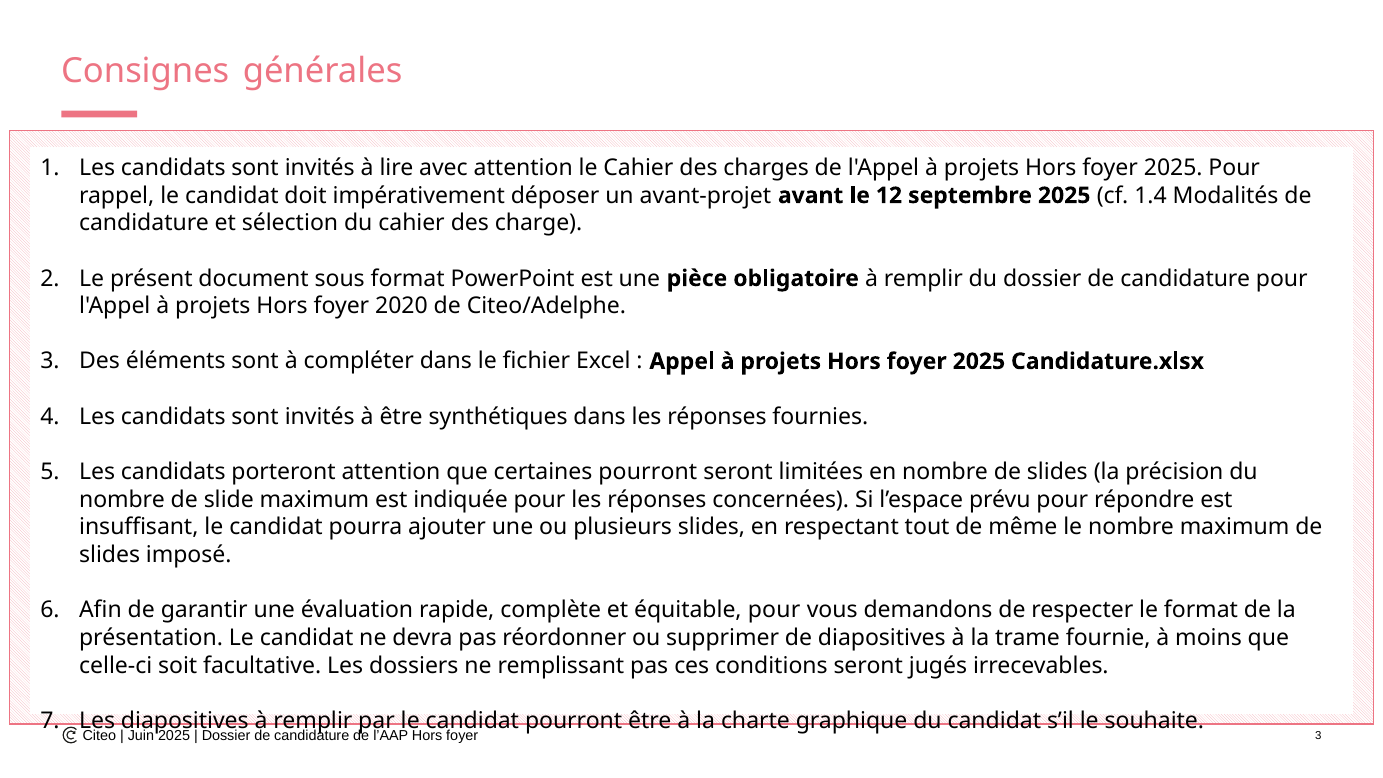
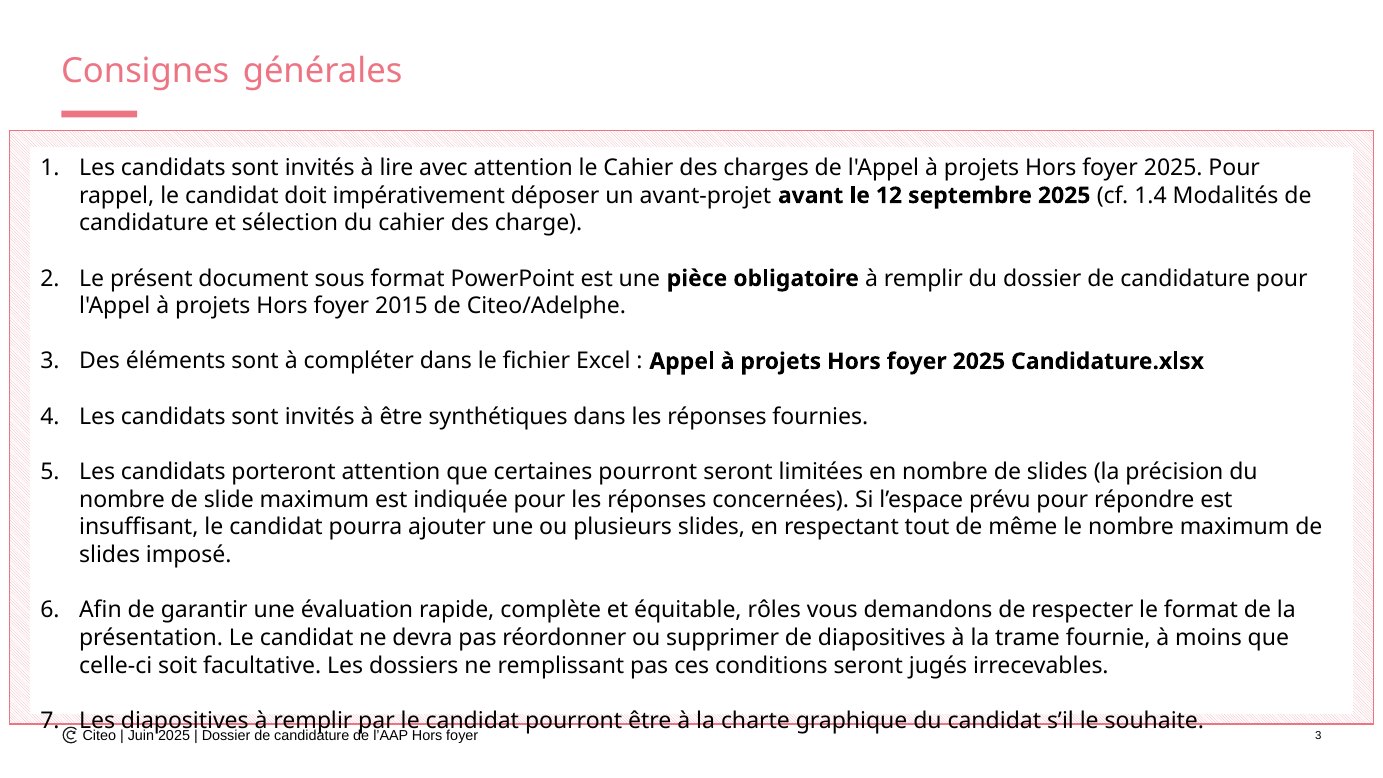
2020: 2020 -> 2015 (401, 306)
équitable pour: pour -> rôles (774, 610)
